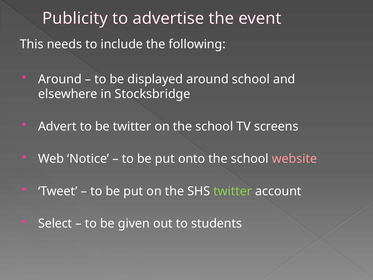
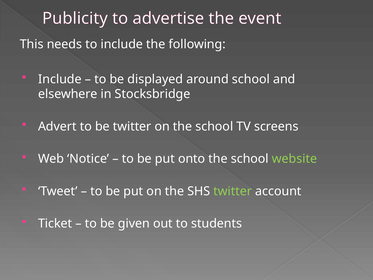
Around: Around -> Include (60, 79)
website colour: pink -> light green (294, 159)
Select: Select -> Ticket (55, 223)
